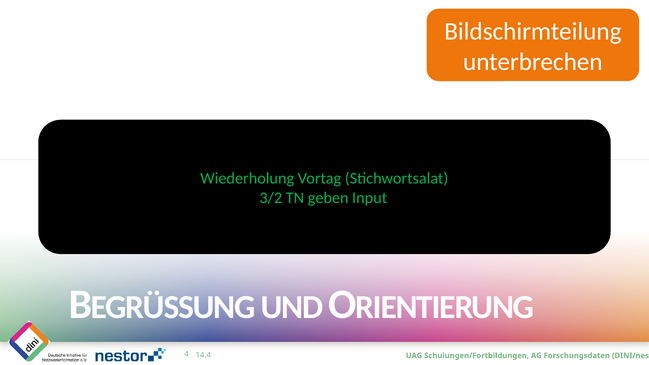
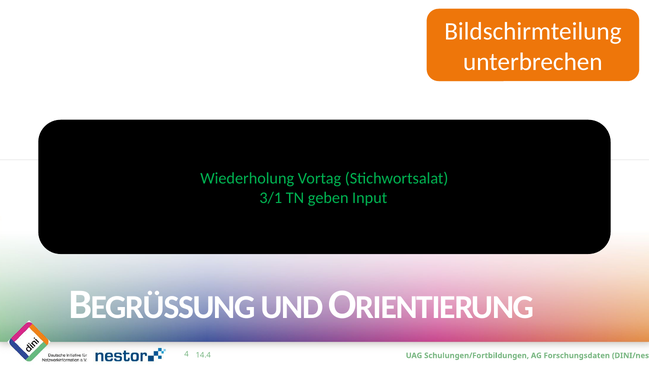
3/2: 3/2 -> 3/1 (271, 198)
